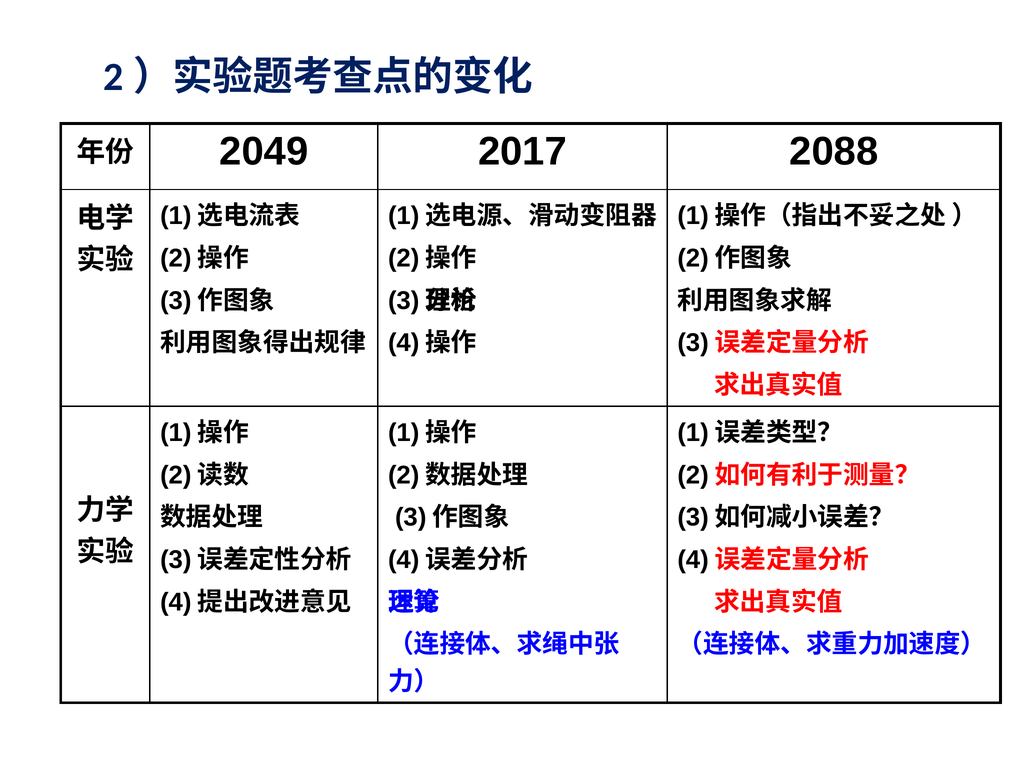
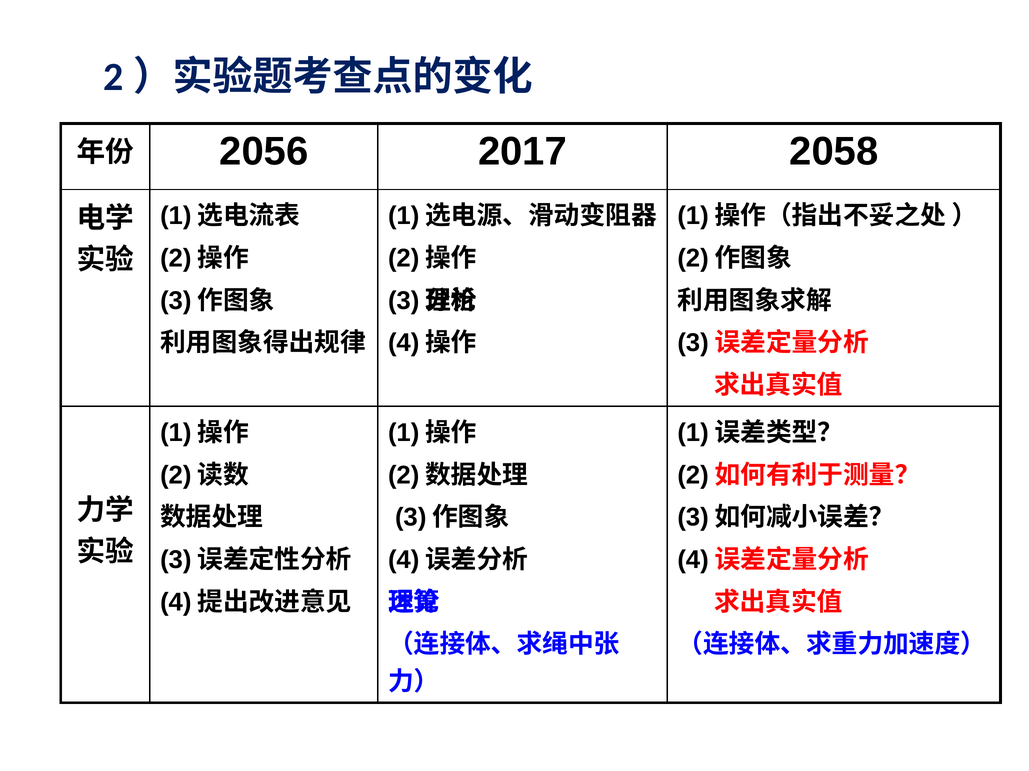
2049: 2049 -> 2056 (264, 152)
2088: 2088 -> 2058 (834, 152)
